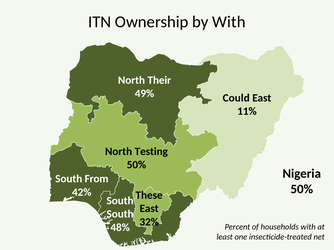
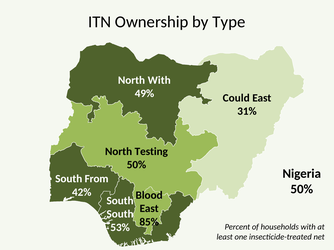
by With: With -> Type (229, 22)
North Their: Their -> With (159, 80)
11%: 11% -> 31% (247, 112)
These: These -> Blood (149, 196)
32%: 32% -> 85% (149, 222)
48%: 48% -> 53% (120, 228)
